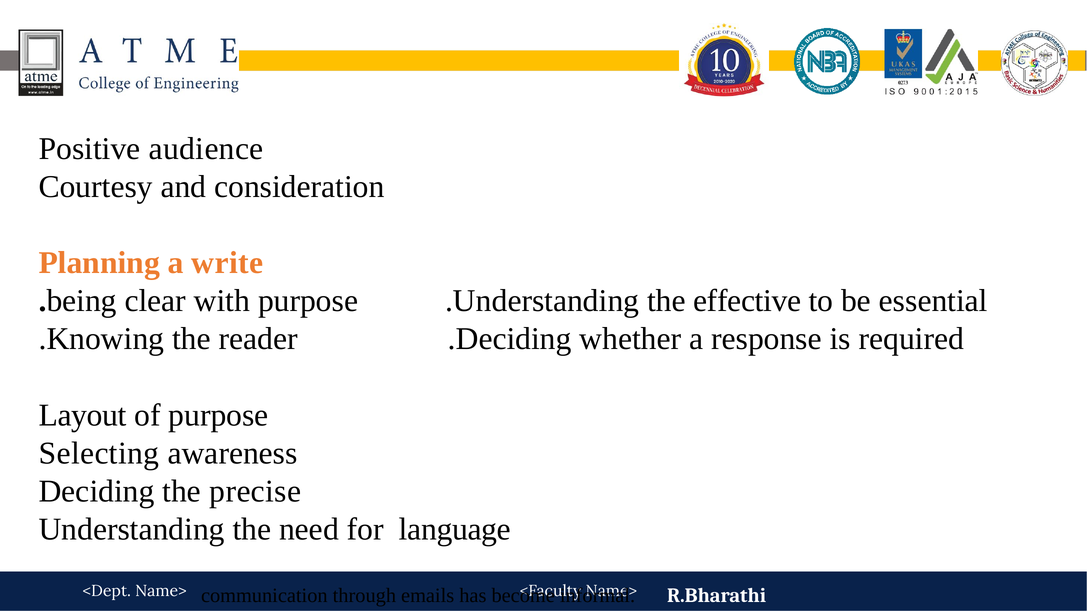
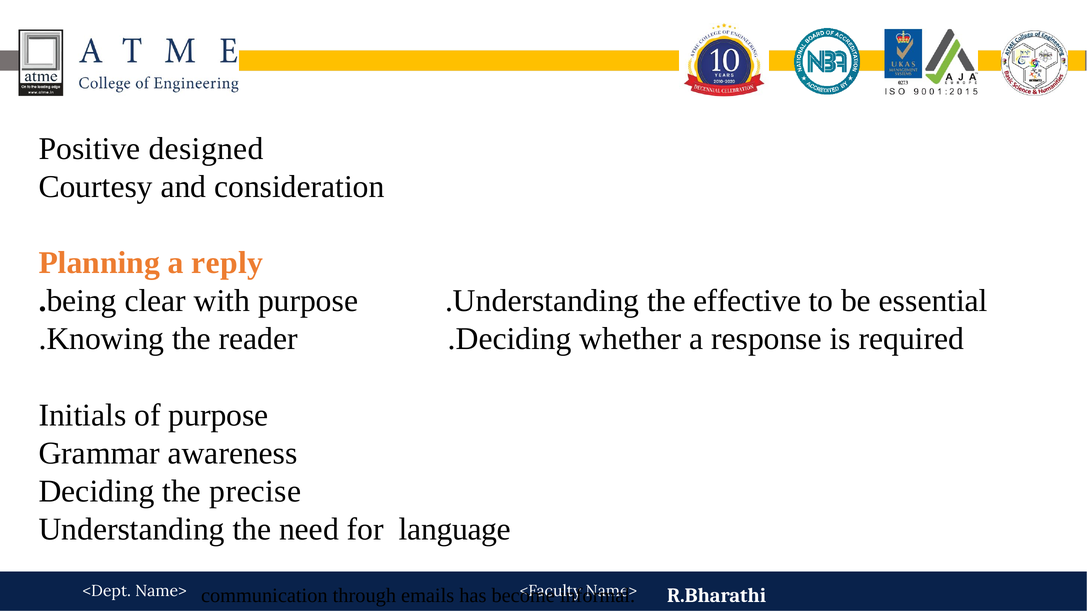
audience: audience -> designed (206, 149)
write: write -> reply (227, 263)
Layout: Layout -> Initials (82, 415)
Selecting: Selecting -> Grammar (99, 453)
